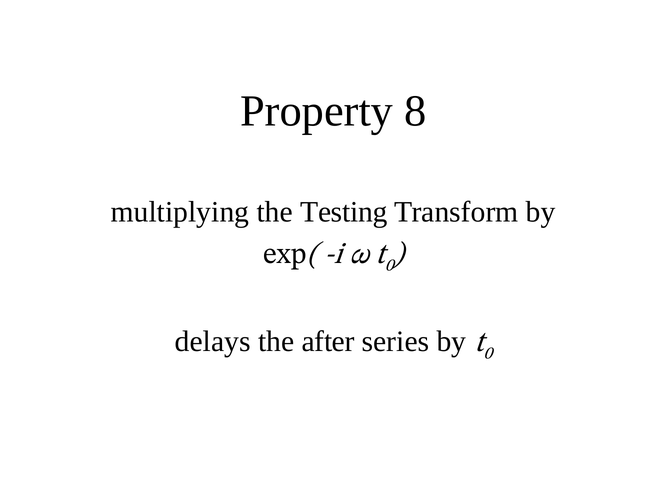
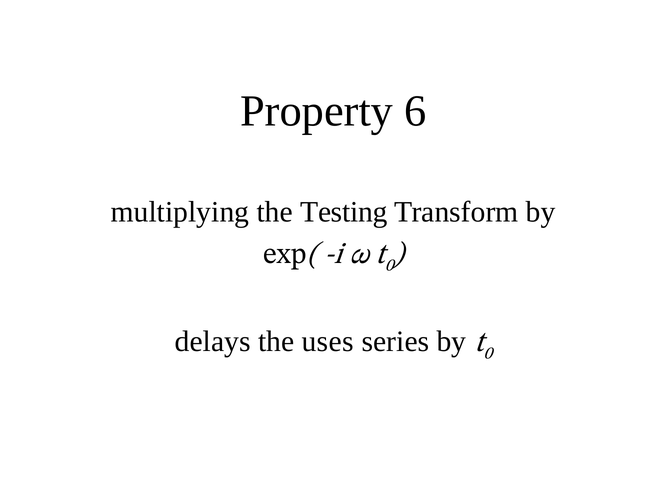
8: 8 -> 6 (415, 111)
after: after -> uses (328, 342)
